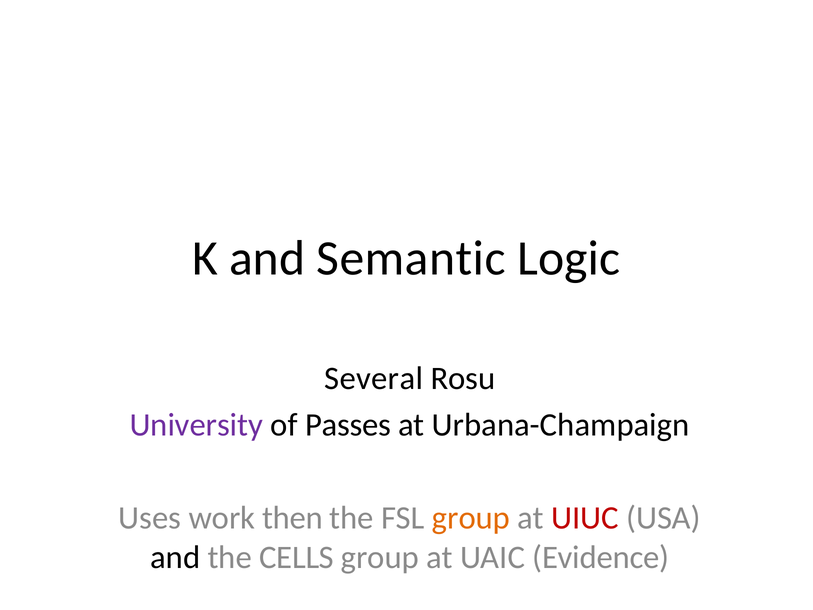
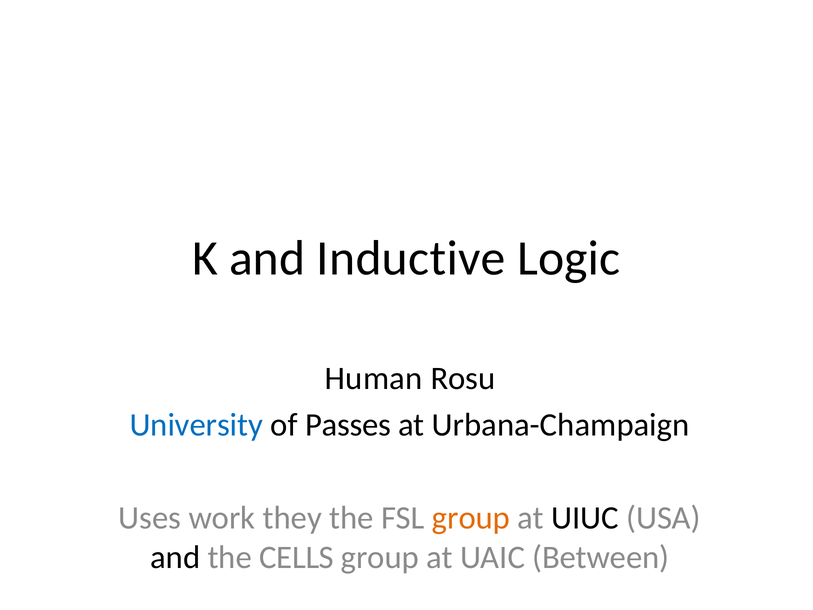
Semantic: Semantic -> Inductive (411, 258)
Several: Several -> Human (374, 378)
University colour: purple -> blue (196, 425)
then: then -> they (292, 518)
UIUC colour: red -> black (585, 518)
Evidence: Evidence -> Between (601, 557)
